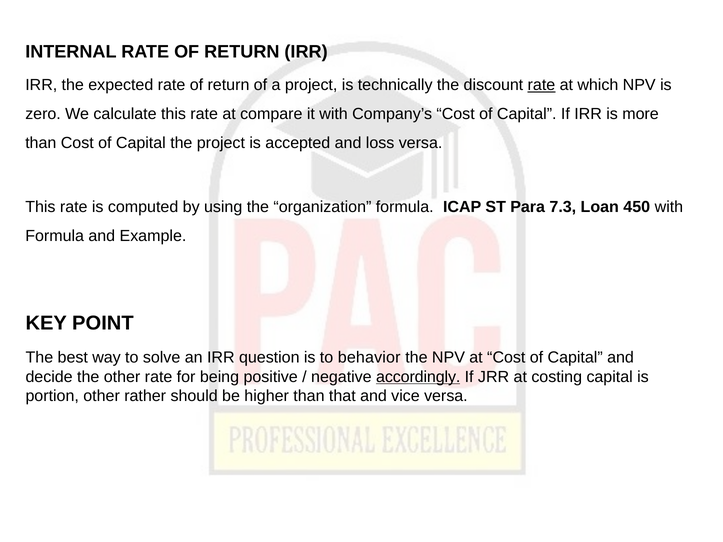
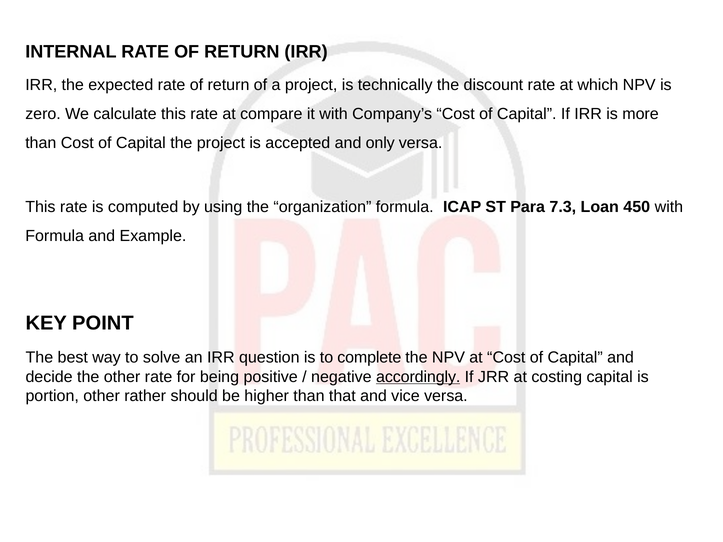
rate underline: present -> none (541, 85)
loss: loss -> only (380, 143)
behavior: behavior -> complete (369, 358)
